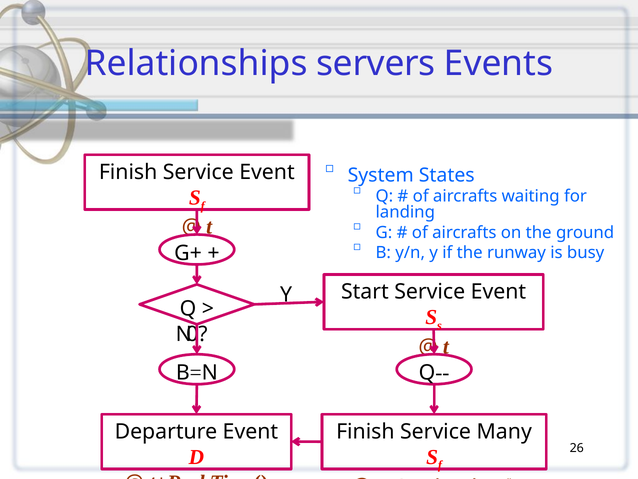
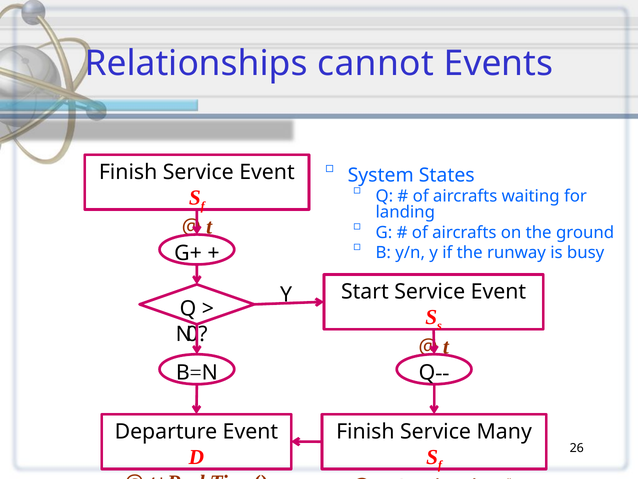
servers: servers -> cannot (376, 64)
